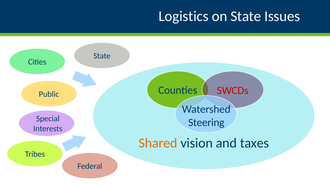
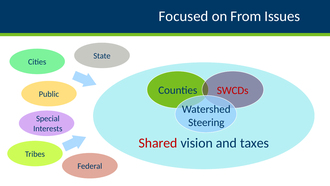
Logistics: Logistics -> Focused (183, 16)
on State: State -> From (246, 16)
Shared colour: orange -> red (158, 143)
